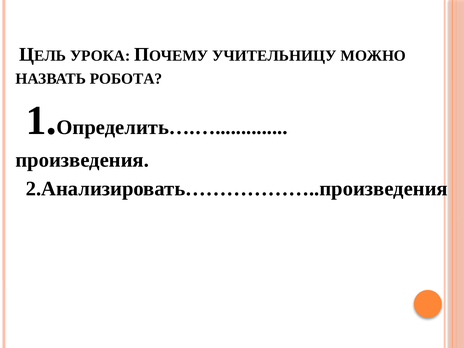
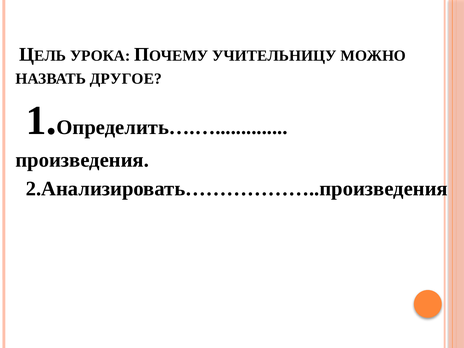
РОБОТА: РОБОТА -> ДРУГОЕ (126, 79)
